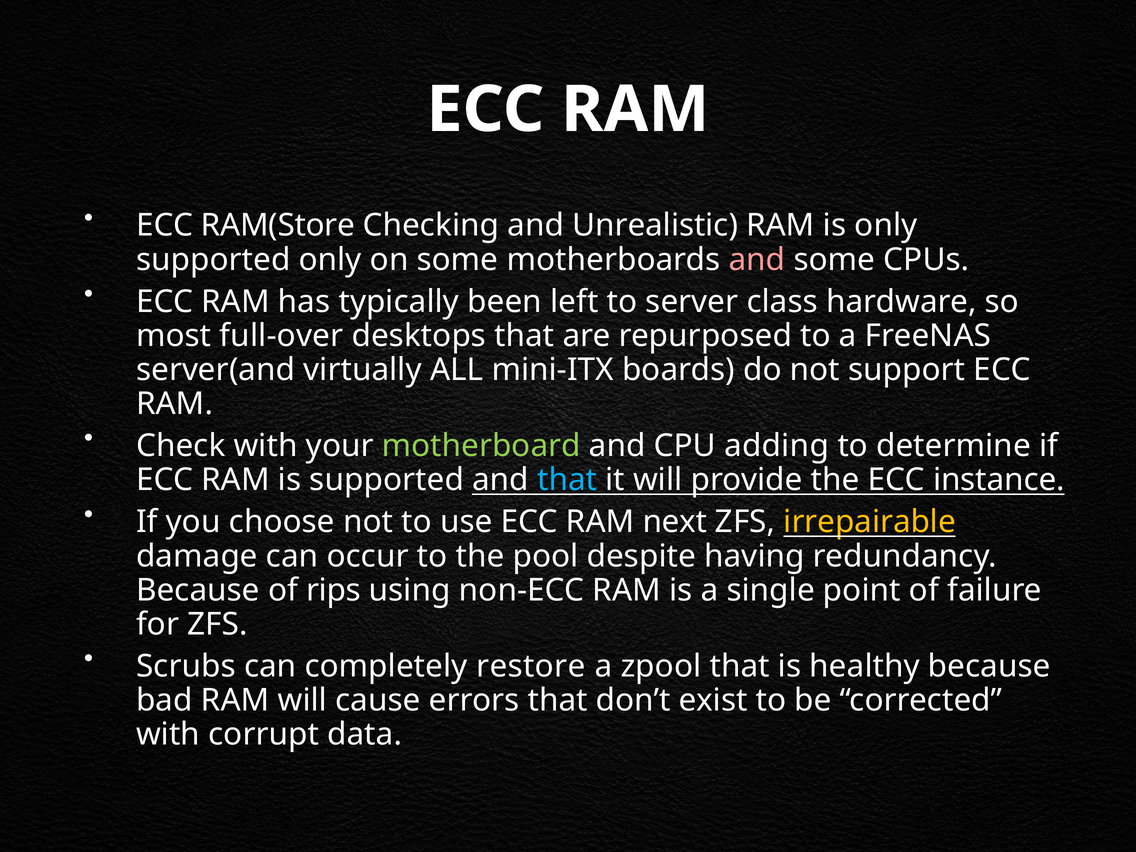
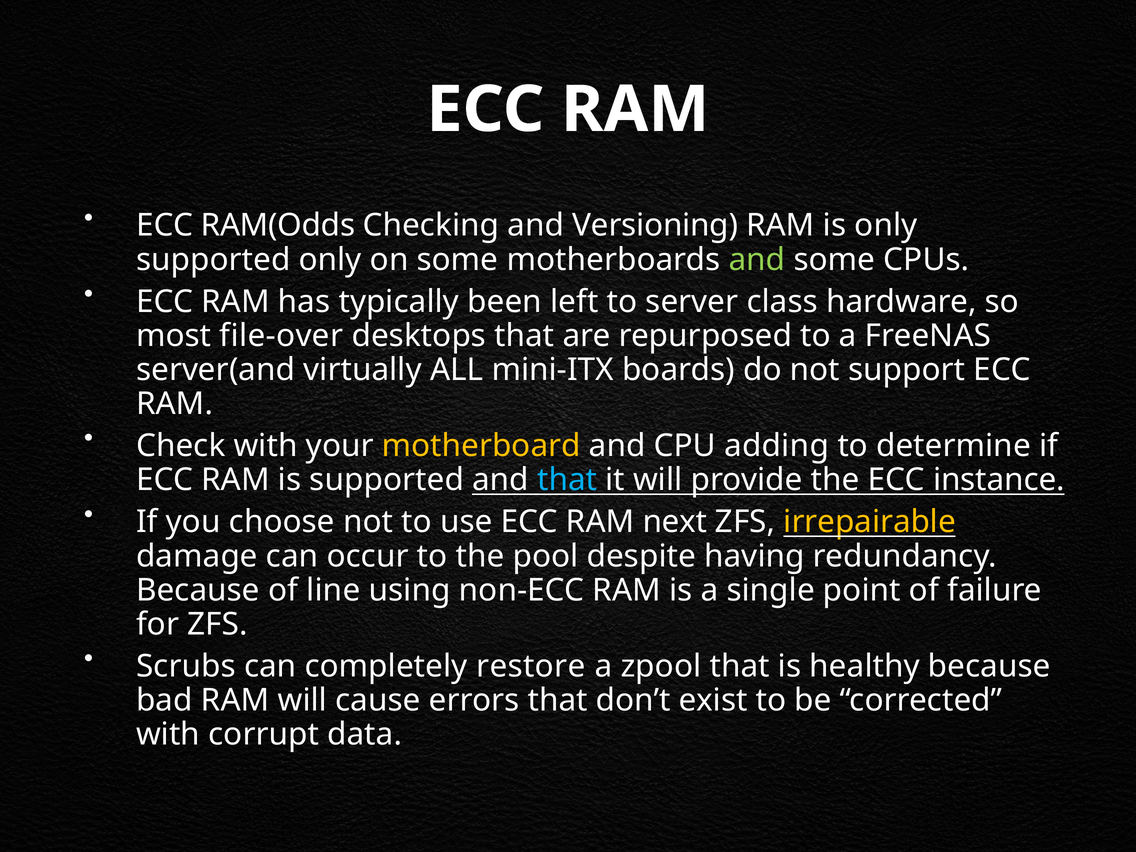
RAM(Store: RAM(Store -> RAM(Odds (278, 226)
Unrealistic: Unrealistic -> Versioning (655, 226)
and colour: pink -> light green (757, 260)
full-over: full-over -> file-over (281, 336)
motherboard colour: light green -> yellow (481, 446)
rips: rips -> line (333, 590)
